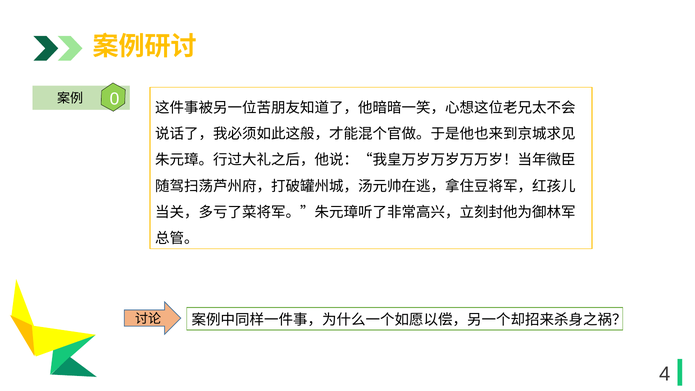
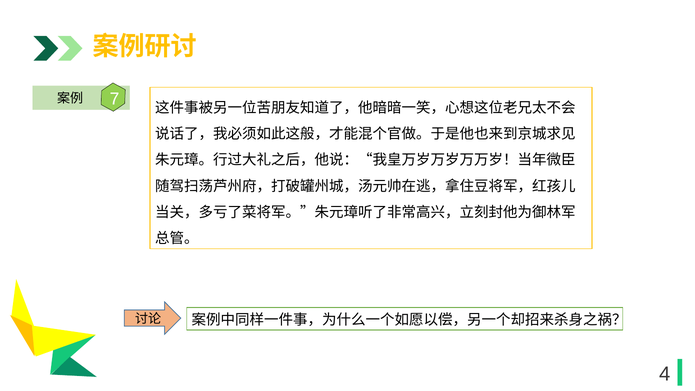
0: 0 -> 7 (115, 99)
